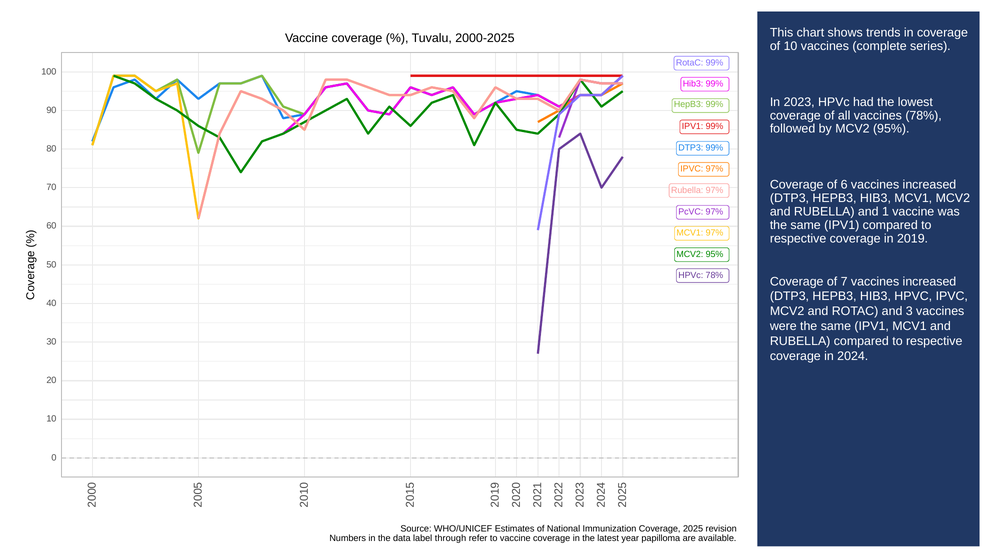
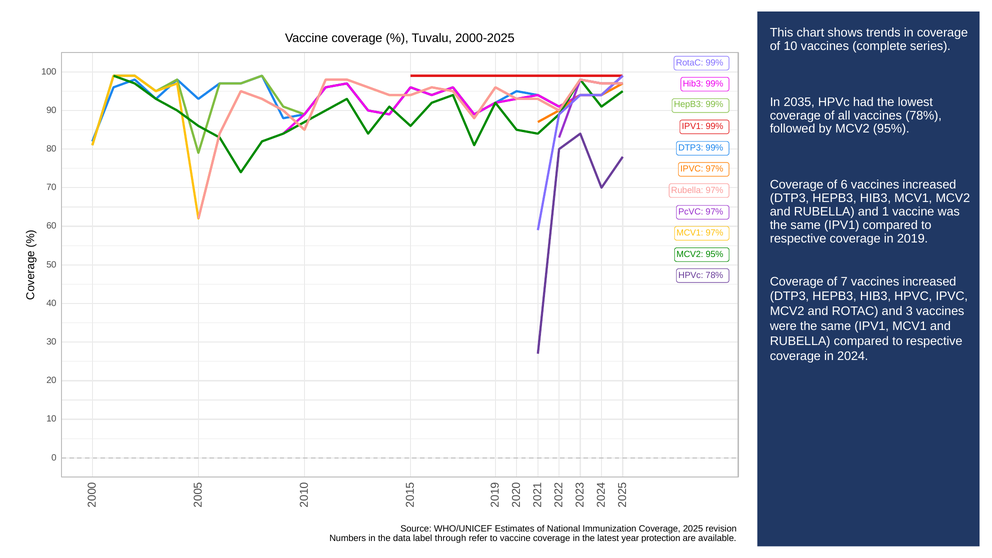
2023: 2023 -> 2035 (799, 102)
papilloma: papilloma -> protection (661, 538)
